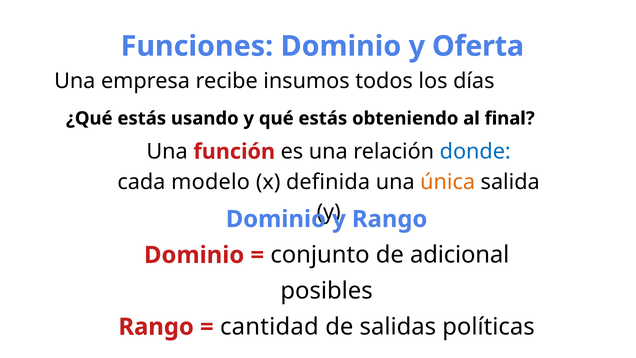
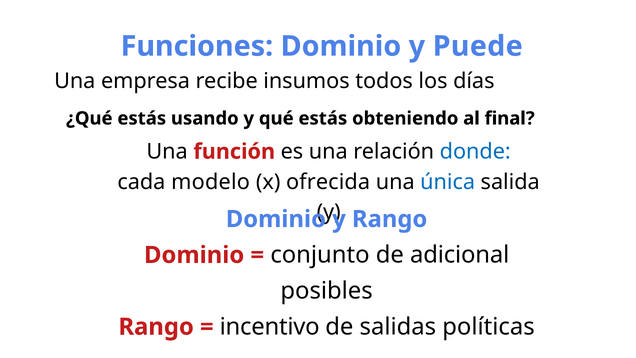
Oferta: Oferta -> Puede (478, 46)
definida: definida -> ofrecida (328, 182)
única colour: orange -> blue (448, 182)
cantidad: cantidad -> incentivo (270, 327)
